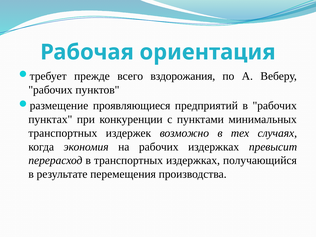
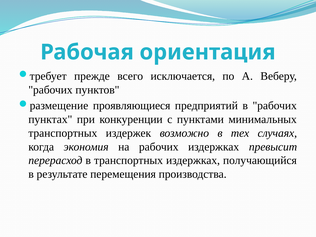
вздорожания: вздорожания -> исключается (183, 76)
